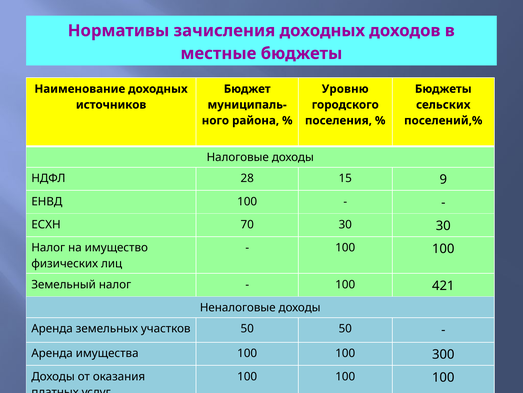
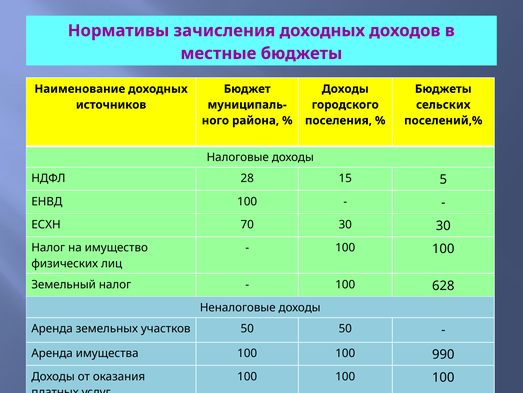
Уровню: Уровню -> Доходы (345, 89)
9: 9 -> 5 (443, 179)
421: 421 -> 628 (443, 285)
300: 300 -> 990 (443, 354)
